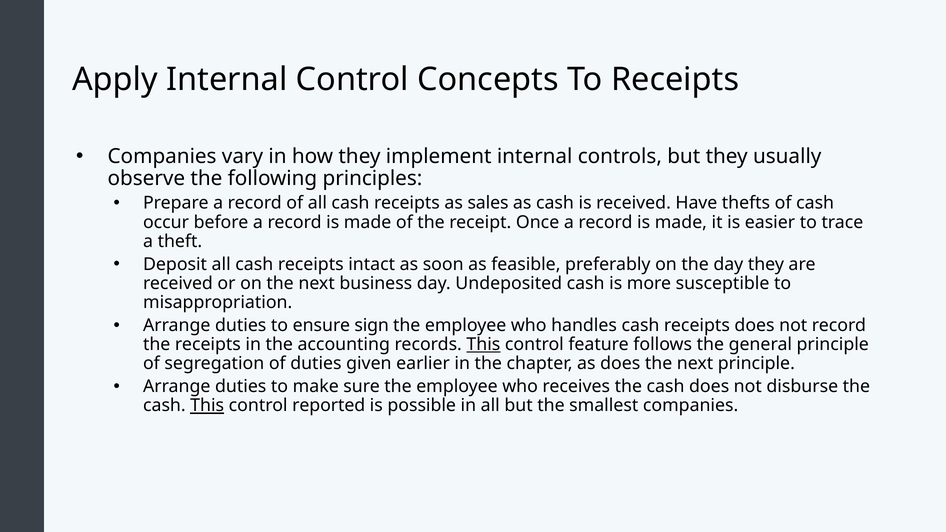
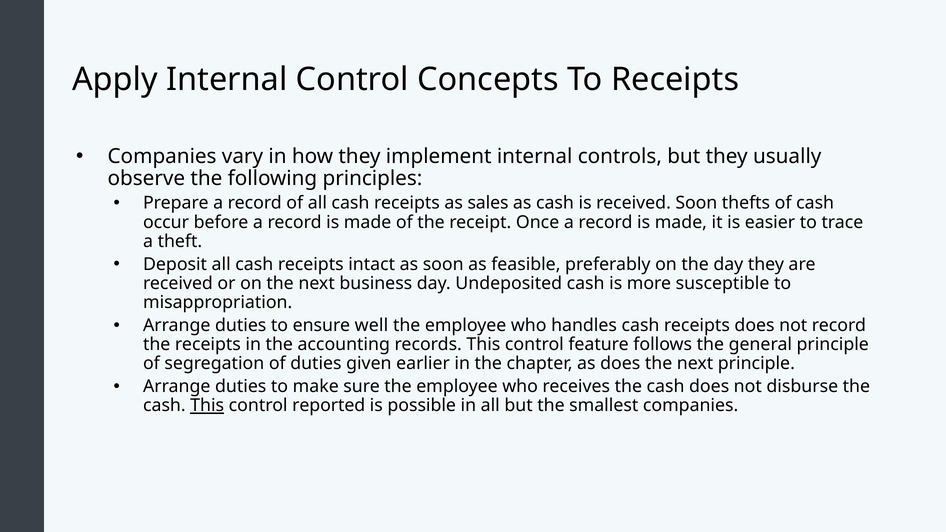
received Have: Have -> Soon (696, 203)
sign: sign -> well (371, 325)
This underline: present -> none (483, 345)
